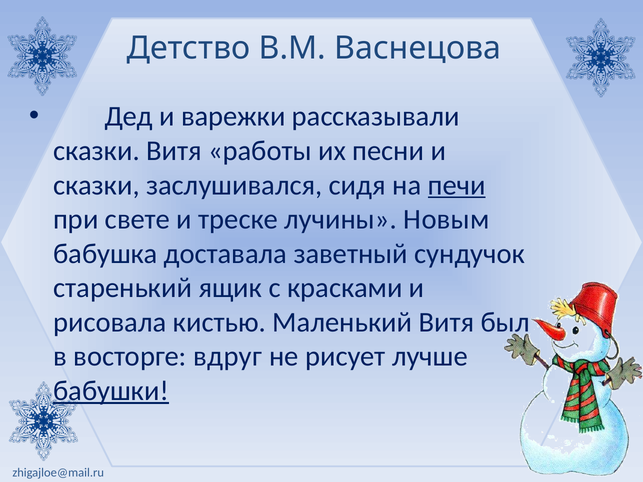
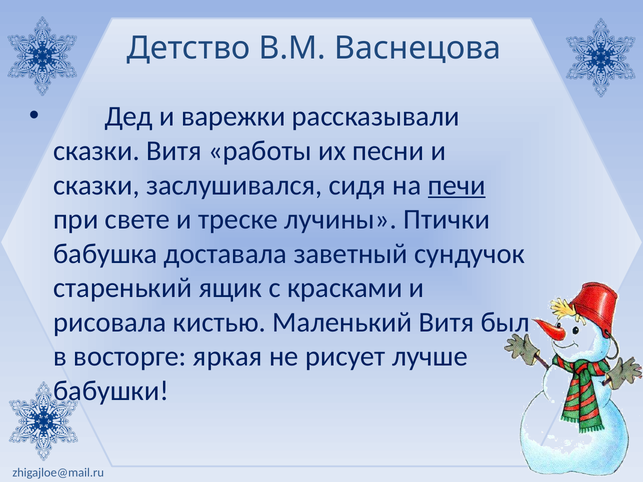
Новым: Новым -> Птички (447, 219)
вдруг: вдруг -> яркая (228, 357)
бабушки underline: present -> none (111, 391)
